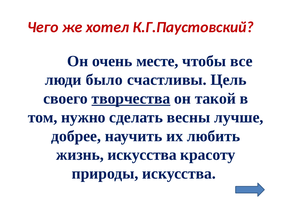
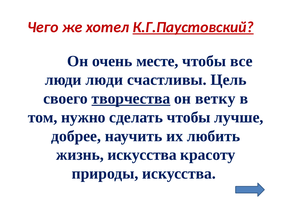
К.Г.Паустовский underline: none -> present (193, 27)
люди было: было -> люди (104, 80)
такой: такой -> ветку (215, 98)
сделать весны: весны -> чтобы (189, 117)
